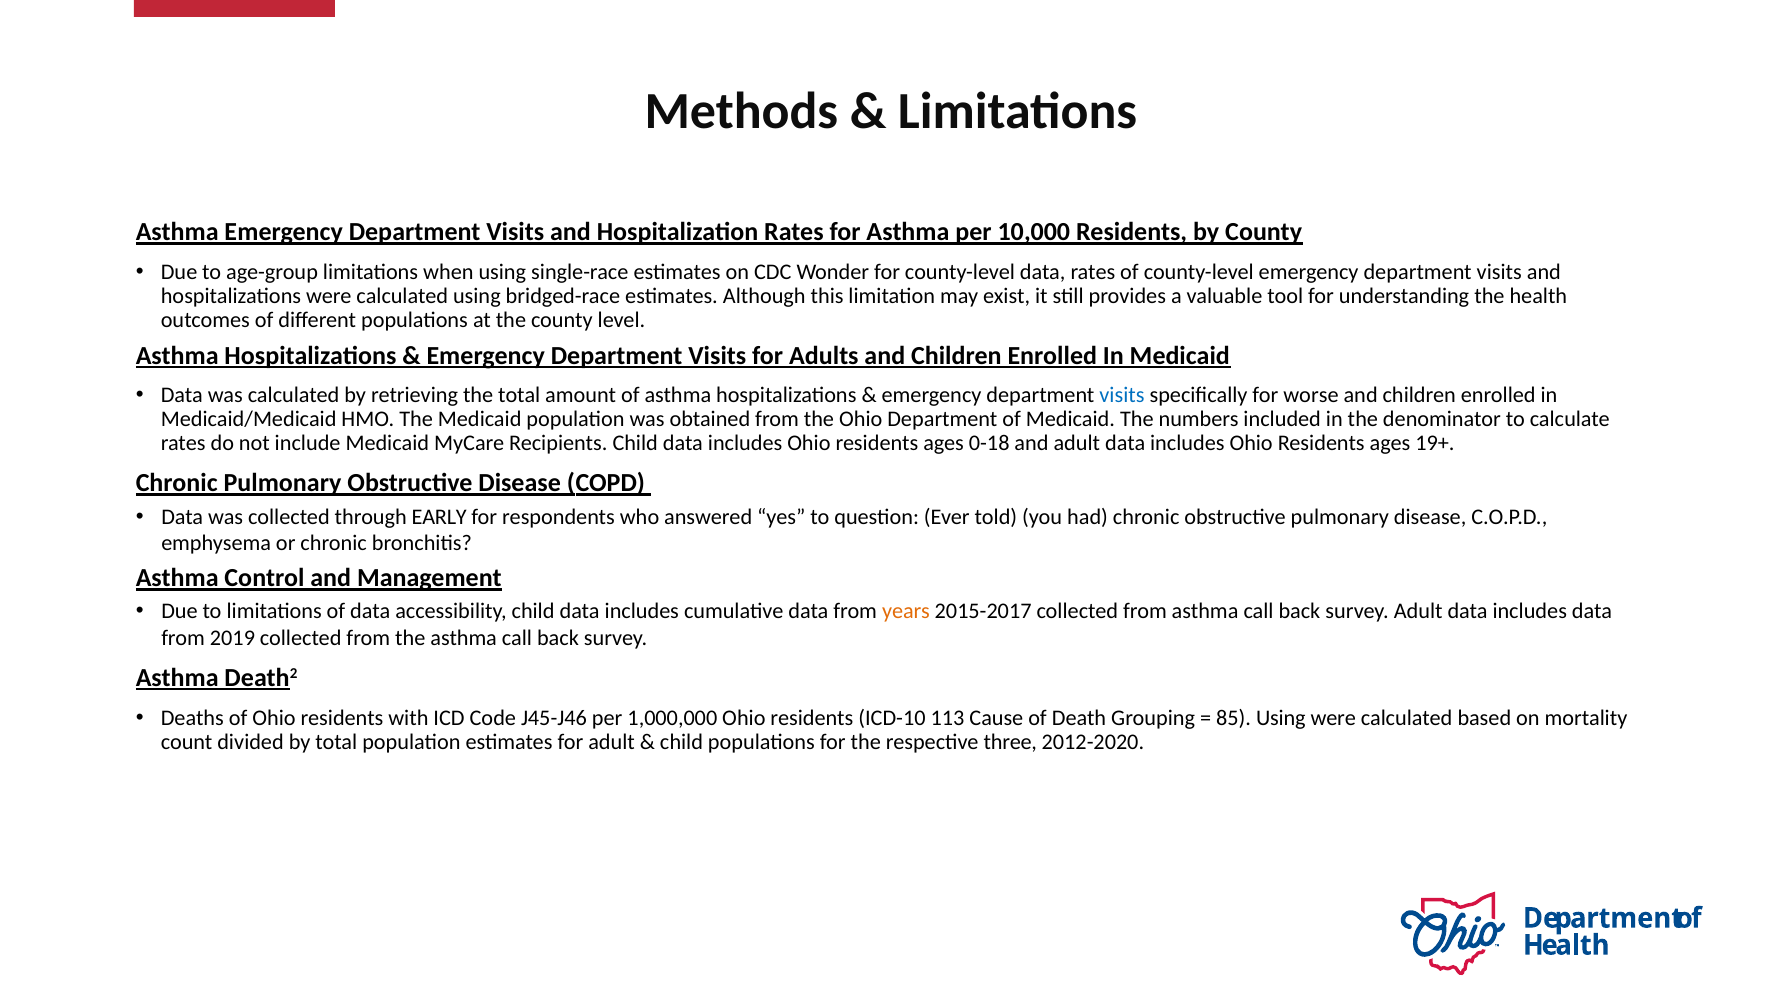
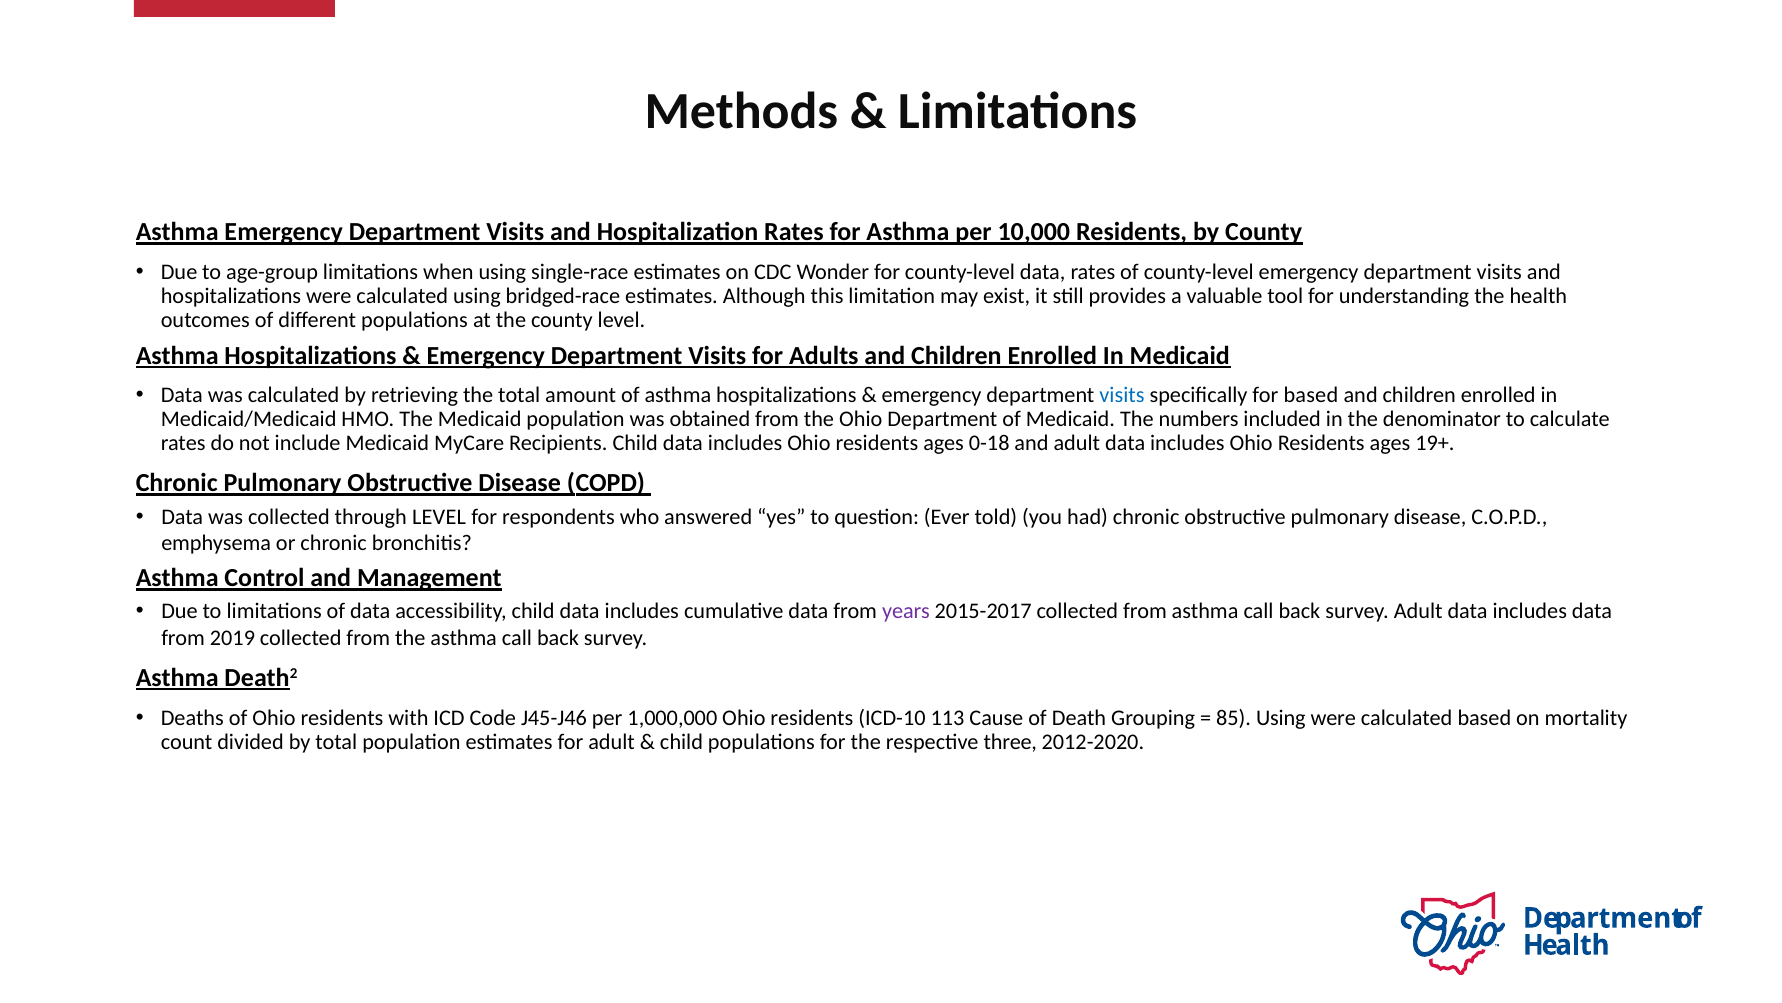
for worse: worse -> based (1311, 395)
through EARLY: EARLY -> LEVEL (439, 517)
years colour: orange -> purple (906, 611)
